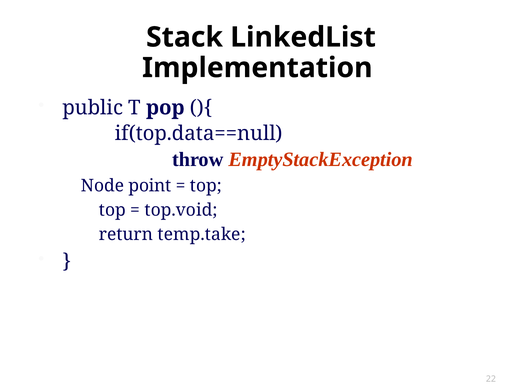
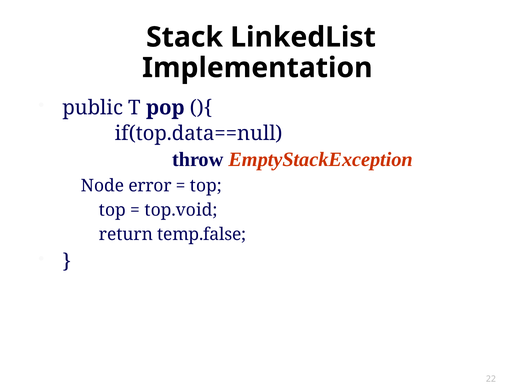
point: point -> error (150, 185)
temp.take: temp.take -> temp.false (202, 234)
